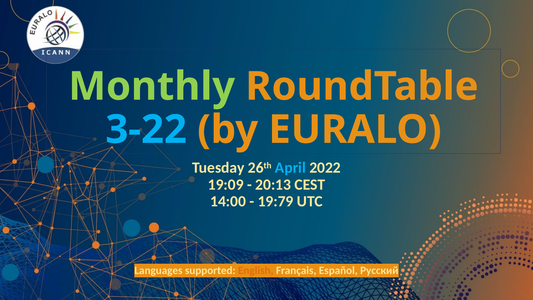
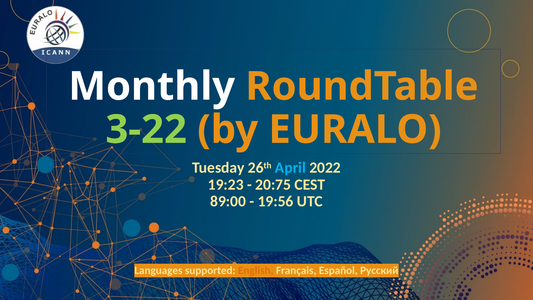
Monthly colour: light green -> white (152, 86)
3-22 colour: light blue -> light green (146, 130)
19:09: 19:09 -> 19:23 (226, 185)
20:13: 20:13 -> 20:75 (273, 185)
14:00: 14:00 -> 89:00 (228, 201)
19:79: 19:79 -> 19:56 (276, 201)
